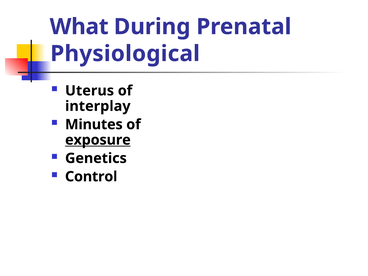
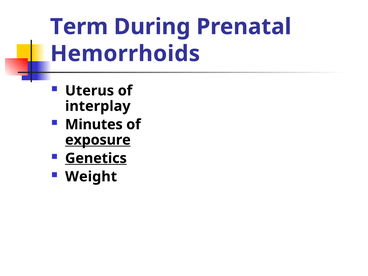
What: What -> Term (79, 27)
Physiological: Physiological -> Hemorrhoids (125, 54)
Genetics underline: none -> present (96, 158)
Control: Control -> Weight (91, 177)
